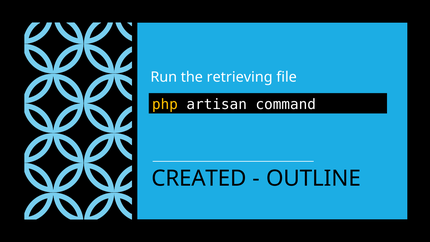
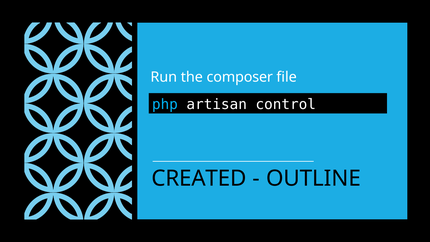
retrieving: retrieving -> composer (240, 77)
php colour: yellow -> light blue (165, 104)
command: command -> control (286, 104)
